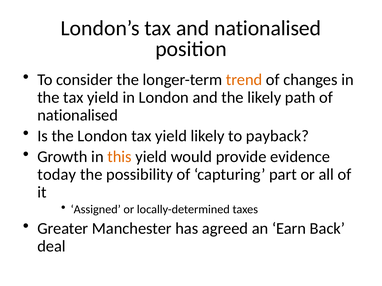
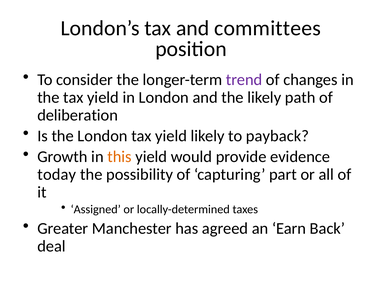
and nationalised: nationalised -> committees (268, 28)
trend colour: orange -> purple (244, 80)
nationalised: nationalised -> deliberation (78, 115)
